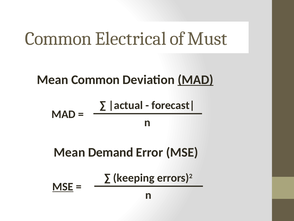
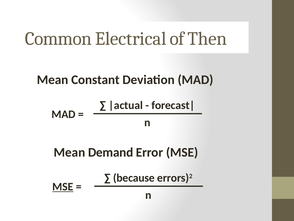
Must: Must -> Then (207, 39)
Mean Common: Common -> Constant (95, 80)
MAD underline: present -> none (195, 80)
keeping: keeping -> because (134, 178)
